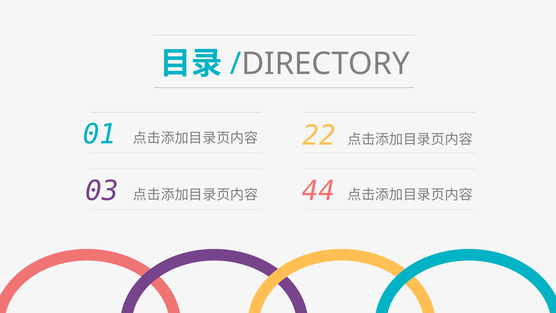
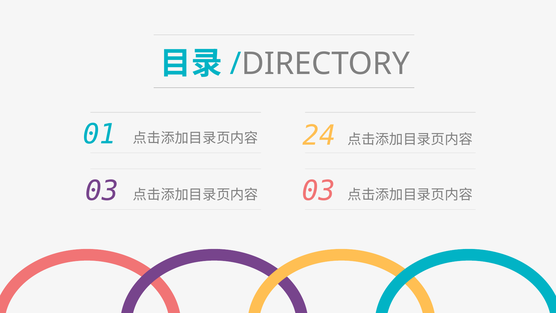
22: 22 -> 24 (319, 136)
44: 44 -> 03 (319, 191)
